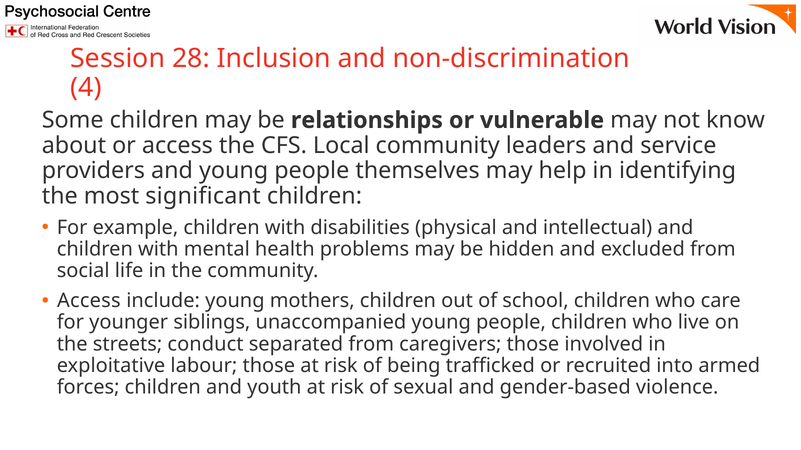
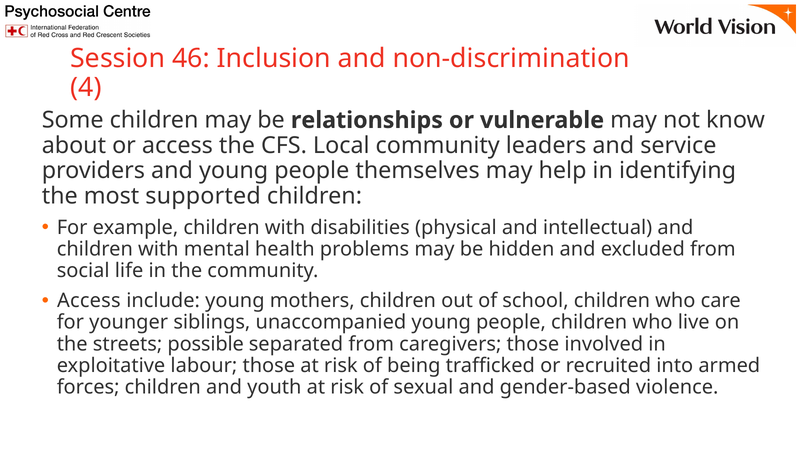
28: 28 -> 46 (191, 59)
significant: significant -> supported (203, 196)
conduct: conduct -> possible (206, 344)
